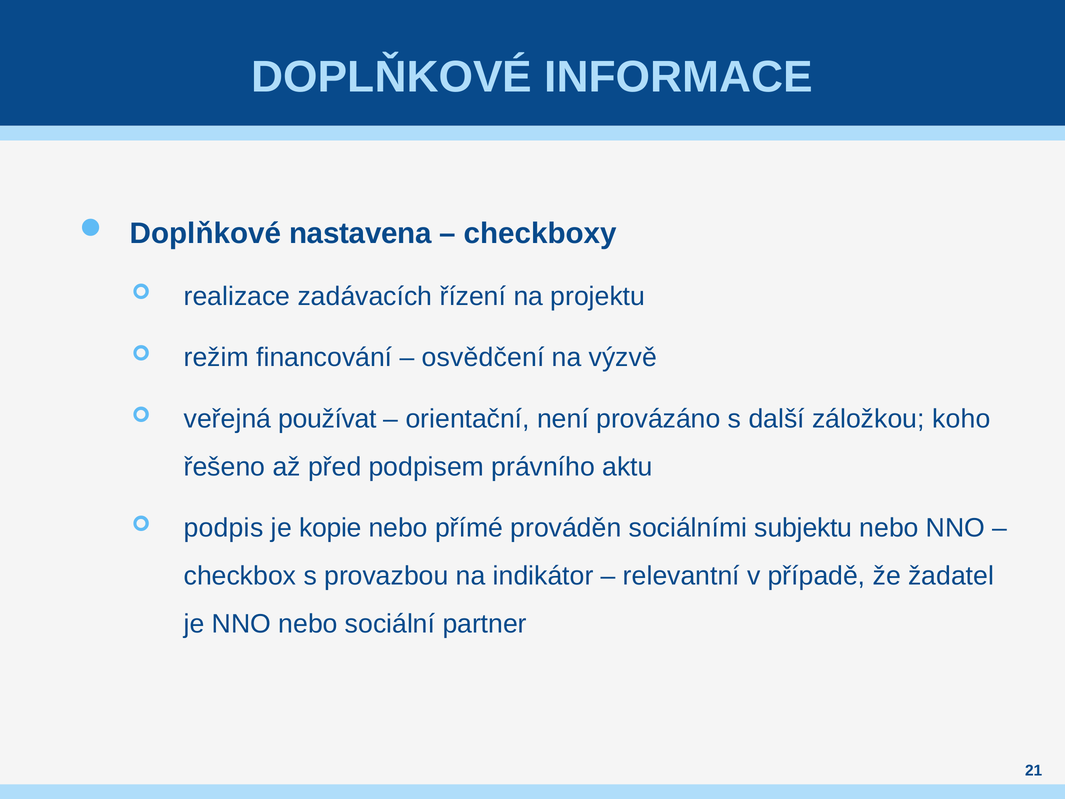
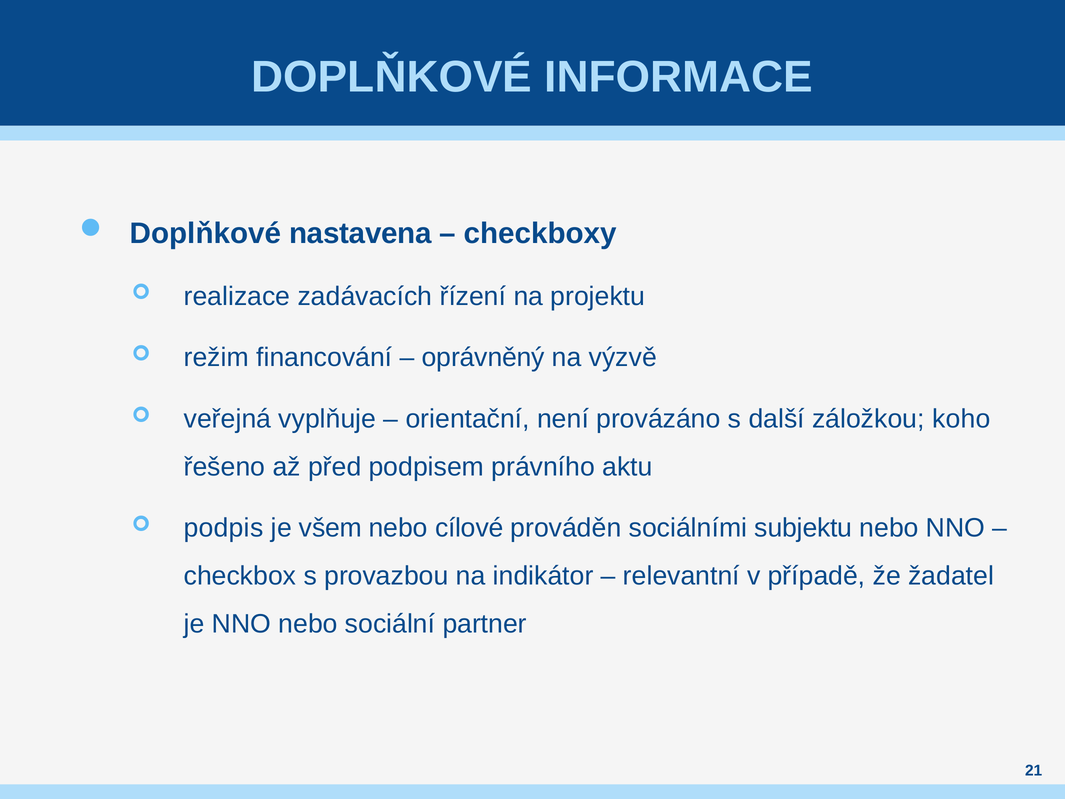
osvědčení: osvědčení -> oprávněný (483, 357)
používat: používat -> vyplňuje (327, 419)
kopie: kopie -> všem (330, 528)
přímé: přímé -> cílové (469, 528)
